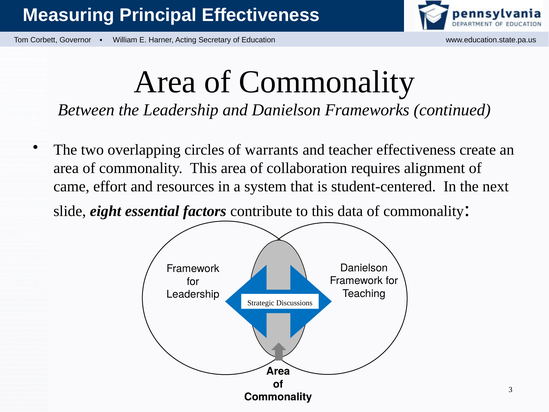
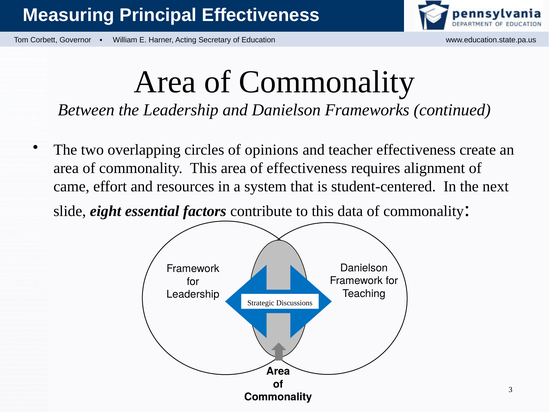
warrants: warrants -> opinions (272, 150)
of collaboration: collaboration -> effectiveness (307, 168)
